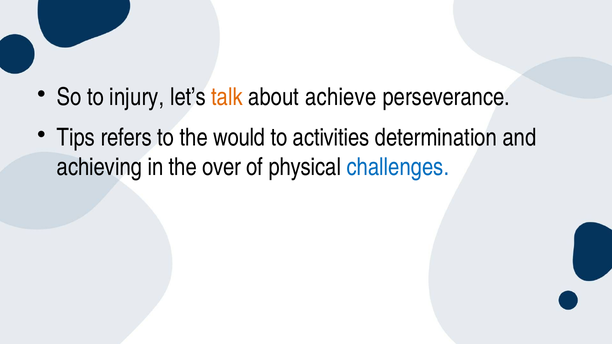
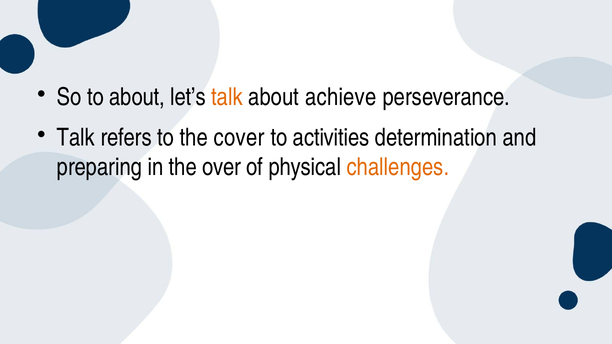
to injury: injury -> about (137, 97)
Tips: Tips -> Talk (76, 138)
would: would -> cover (239, 138)
achieving: achieving -> preparing (99, 167)
challenges colour: blue -> orange (398, 167)
